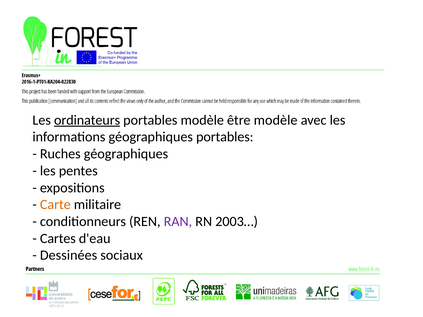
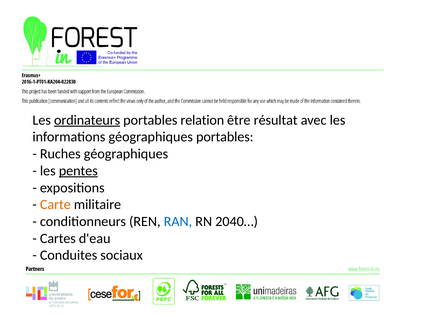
portables modèle: modèle -> relation (202, 120)
être modèle: modèle -> résultat (276, 120)
pentes underline: none -> present (78, 171)
RAN colour: purple -> blue (178, 222)
2003…: 2003… -> 2040… (237, 222)
Dessinées: Dessinées -> Conduites (69, 256)
